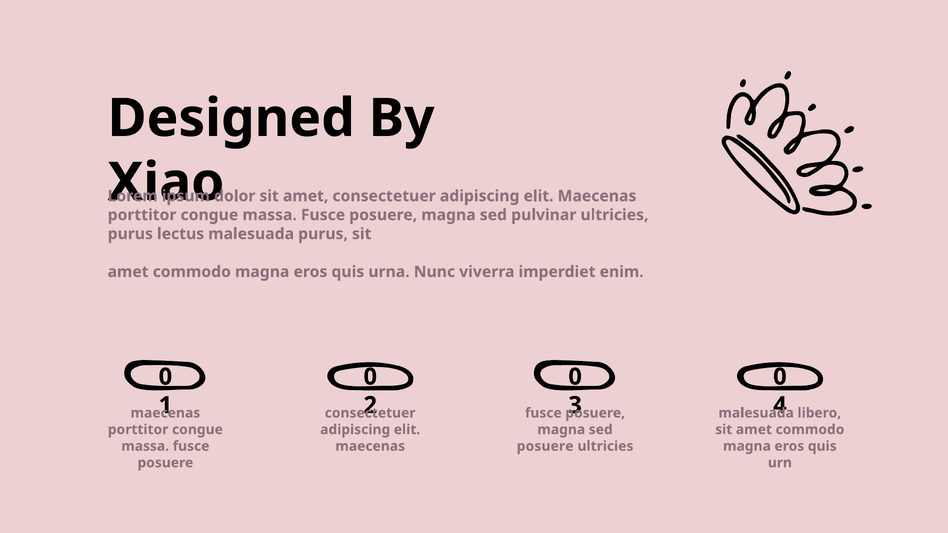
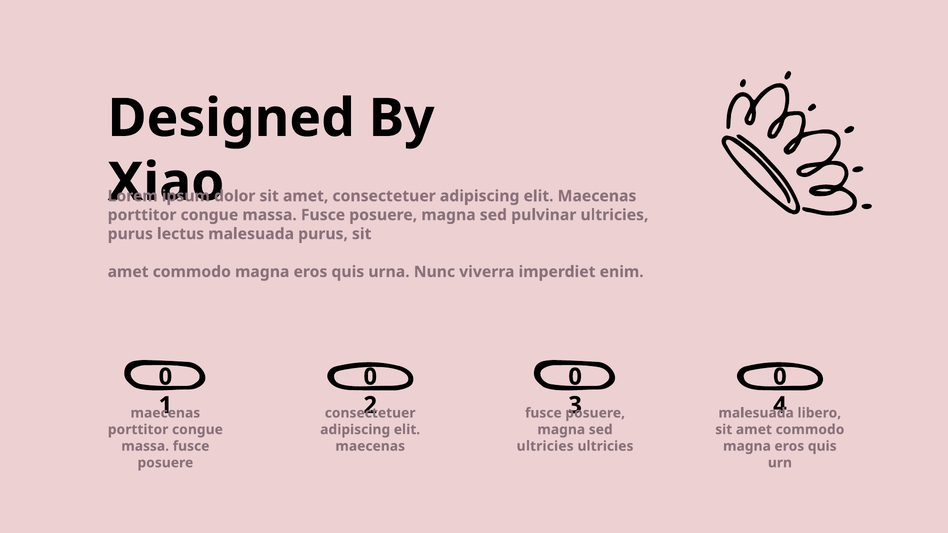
posuere: posuere -> ultricies (545, 446)
